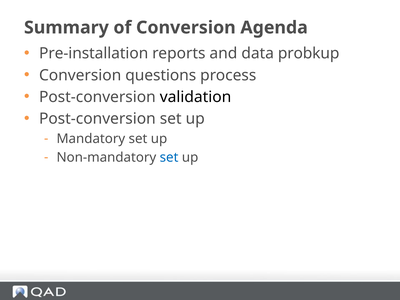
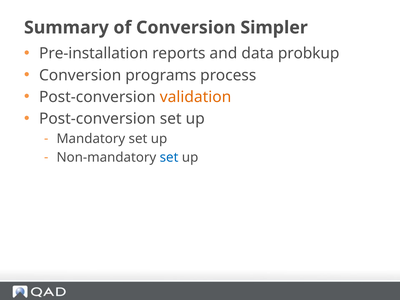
Agenda: Agenda -> Simpler (274, 28)
questions: questions -> programs (161, 75)
validation colour: black -> orange (196, 97)
